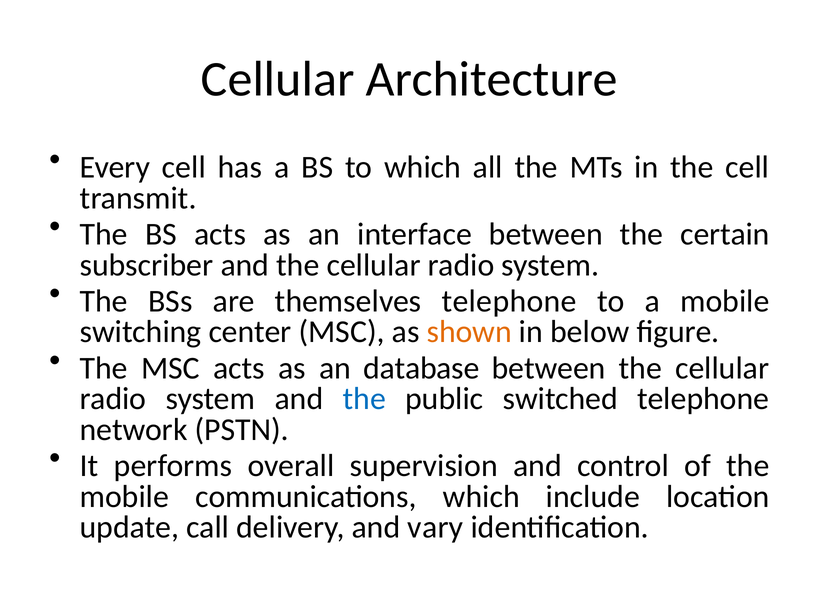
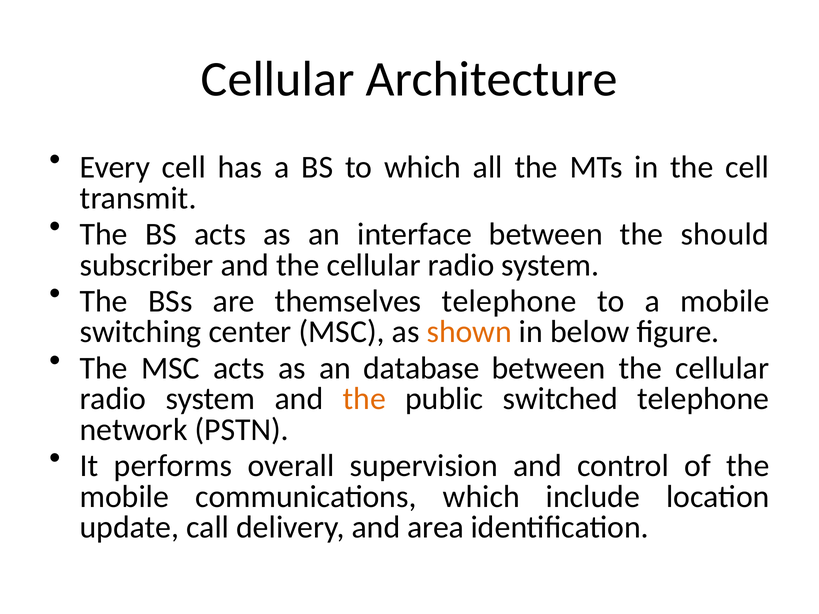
certain: certain -> should (725, 235)
the colour: blue -> orange (364, 399)
vary: vary -> area (436, 527)
